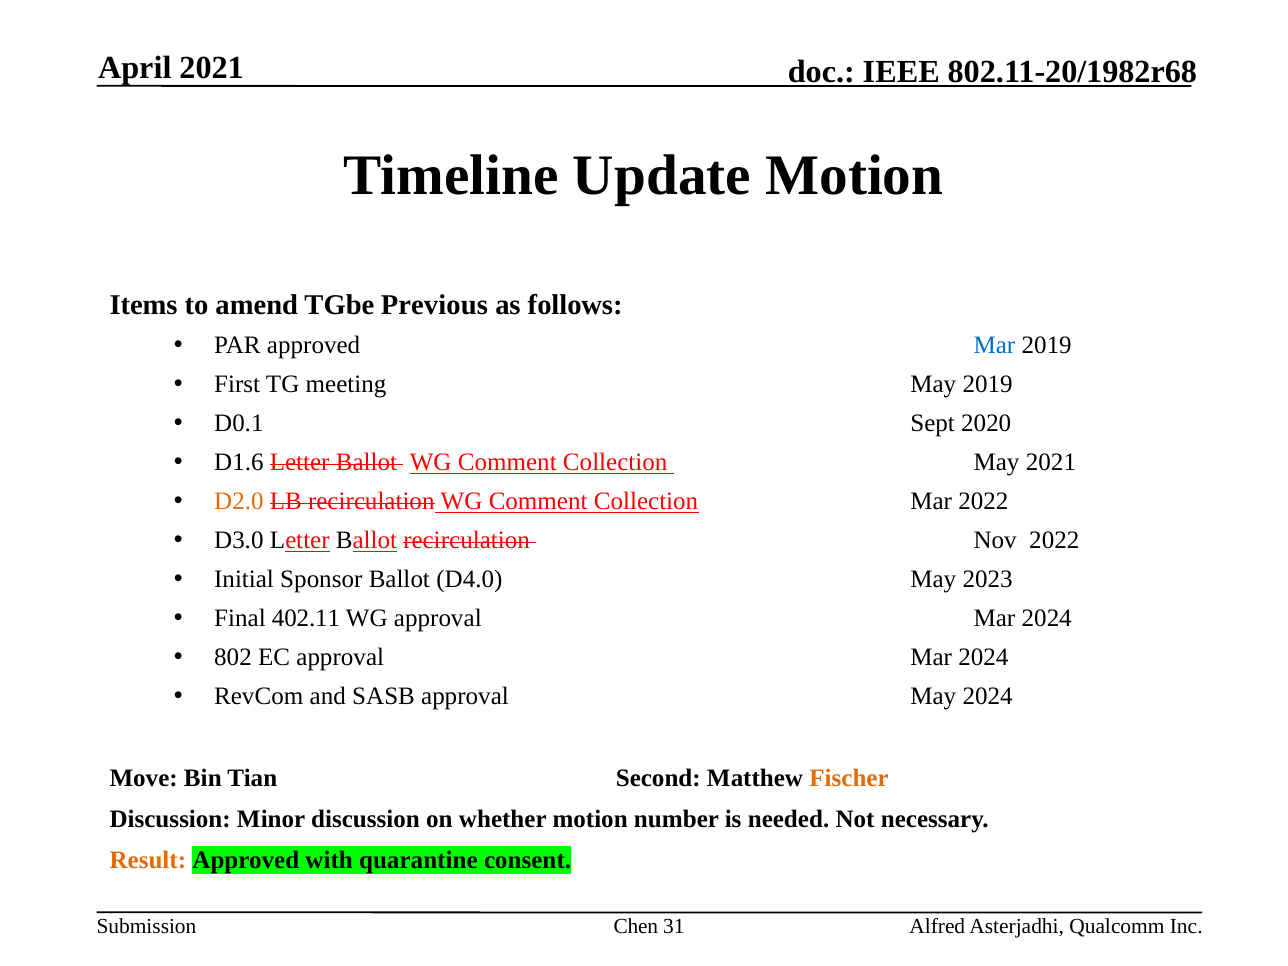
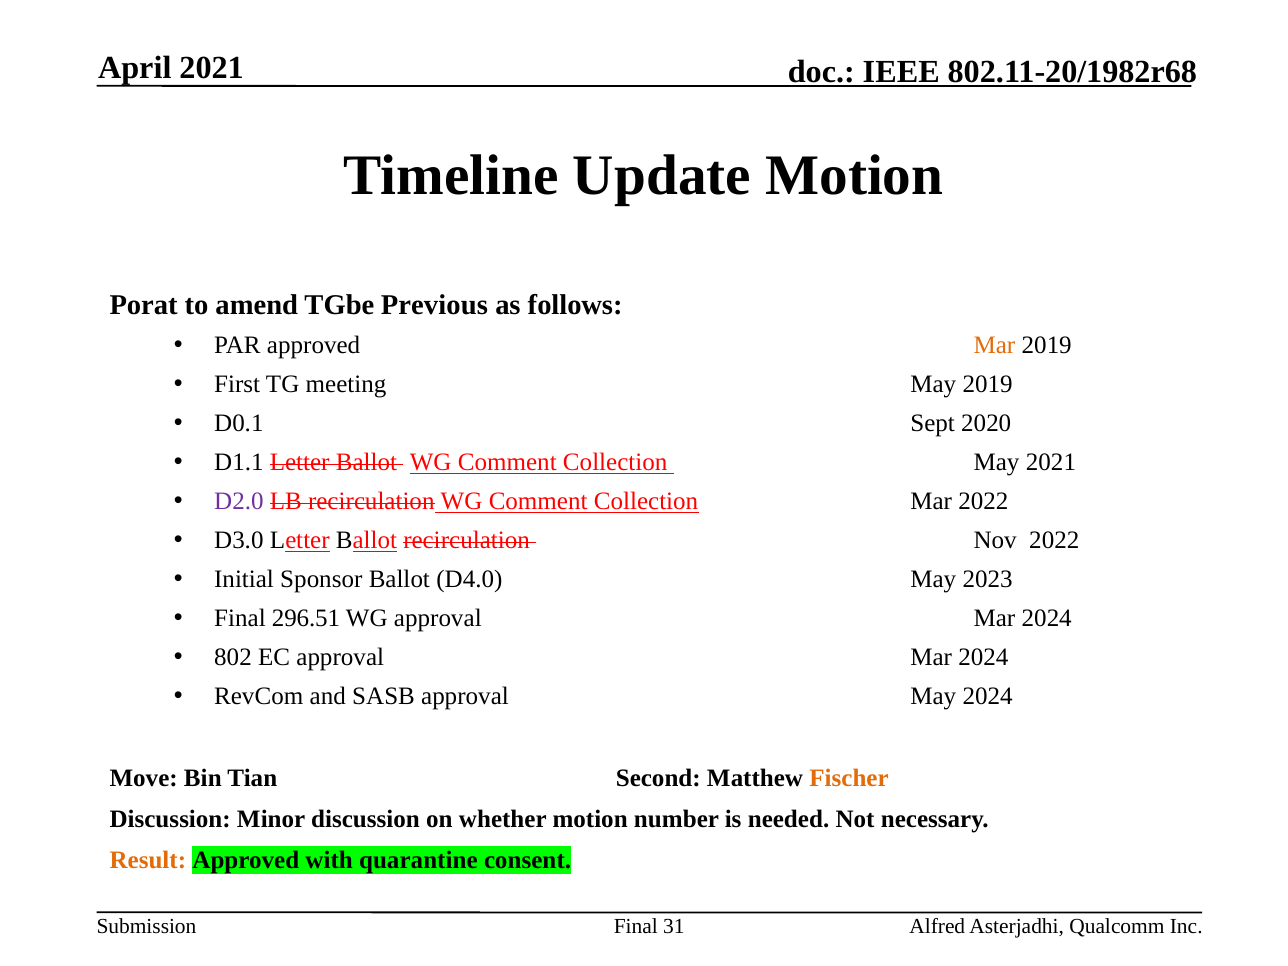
Items: Items -> Porat (144, 305)
Mar colour: blue -> orange (994, 346)
D1.6: D1.6 -> D1.1 (239, 463)
D2.0 colour: orange -> purple (239, 502)
402.11: 402.11 -> 296.51 (306, 619)
Chen: Chen -> Final (636, 926)
